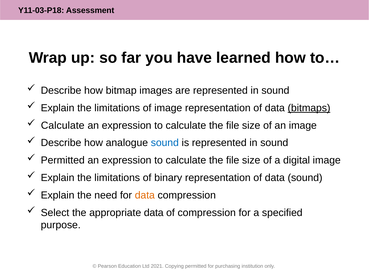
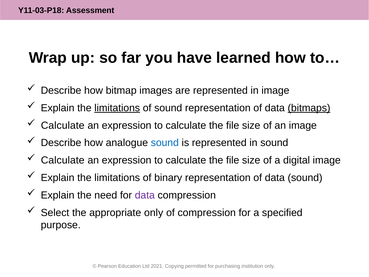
are represented in sound: sound -> image (275, 90)
limitations underline: none -> present (117, 108)
of image: image -> sound (168, 108)
Permitted: Permitted -> Calculate (63, 160)
data colour: orange -> purple (145, 195)
appropriate data: data -> only (154, 212)
